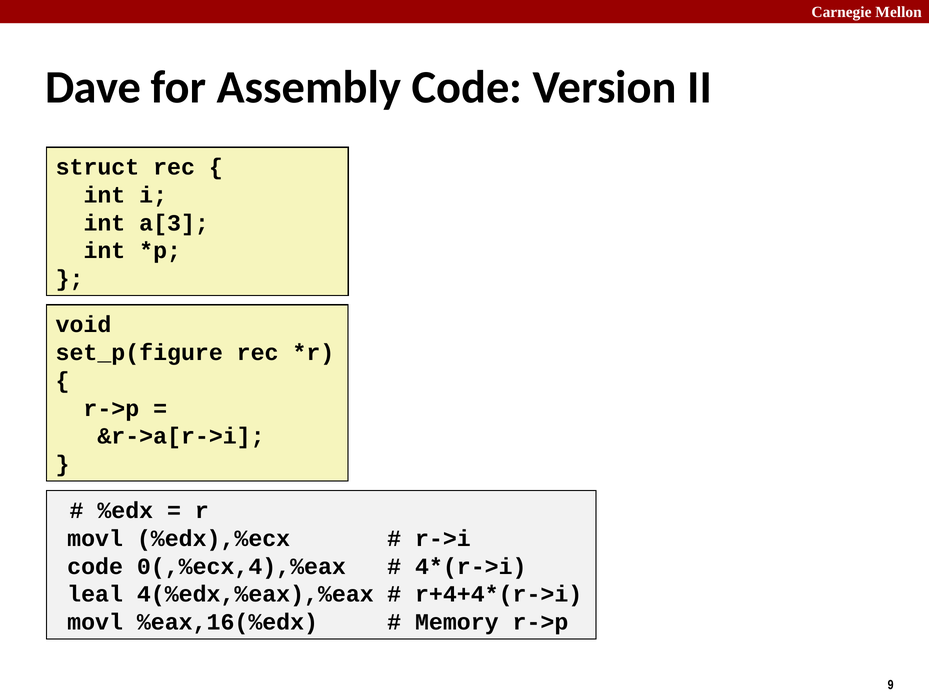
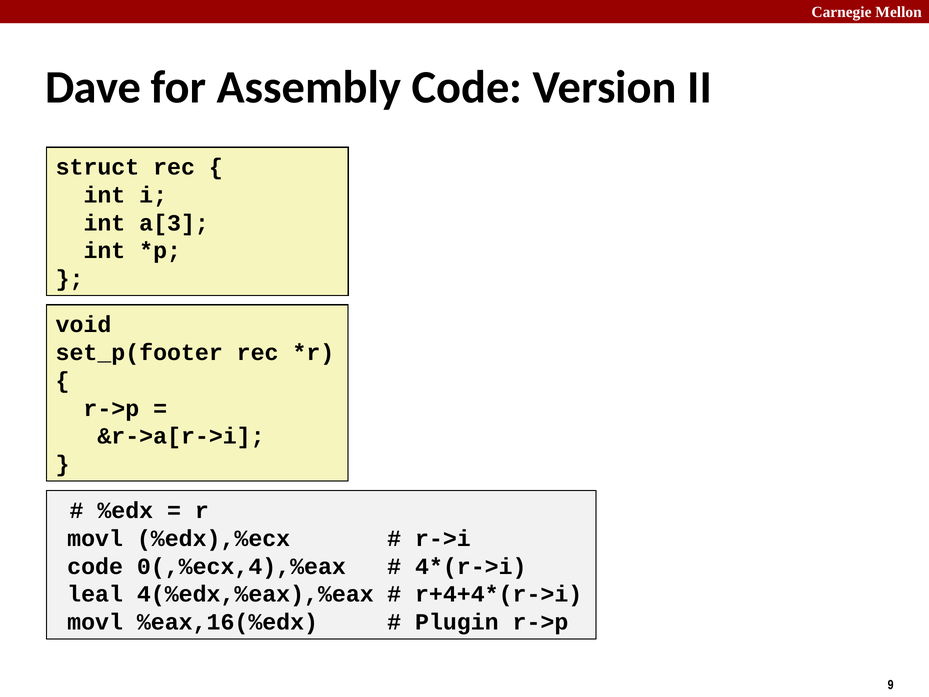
set_p(figure: set_p(figure -> set_p(footer (139, 353)
Memory: Memory -> Plugin (457, 622)
